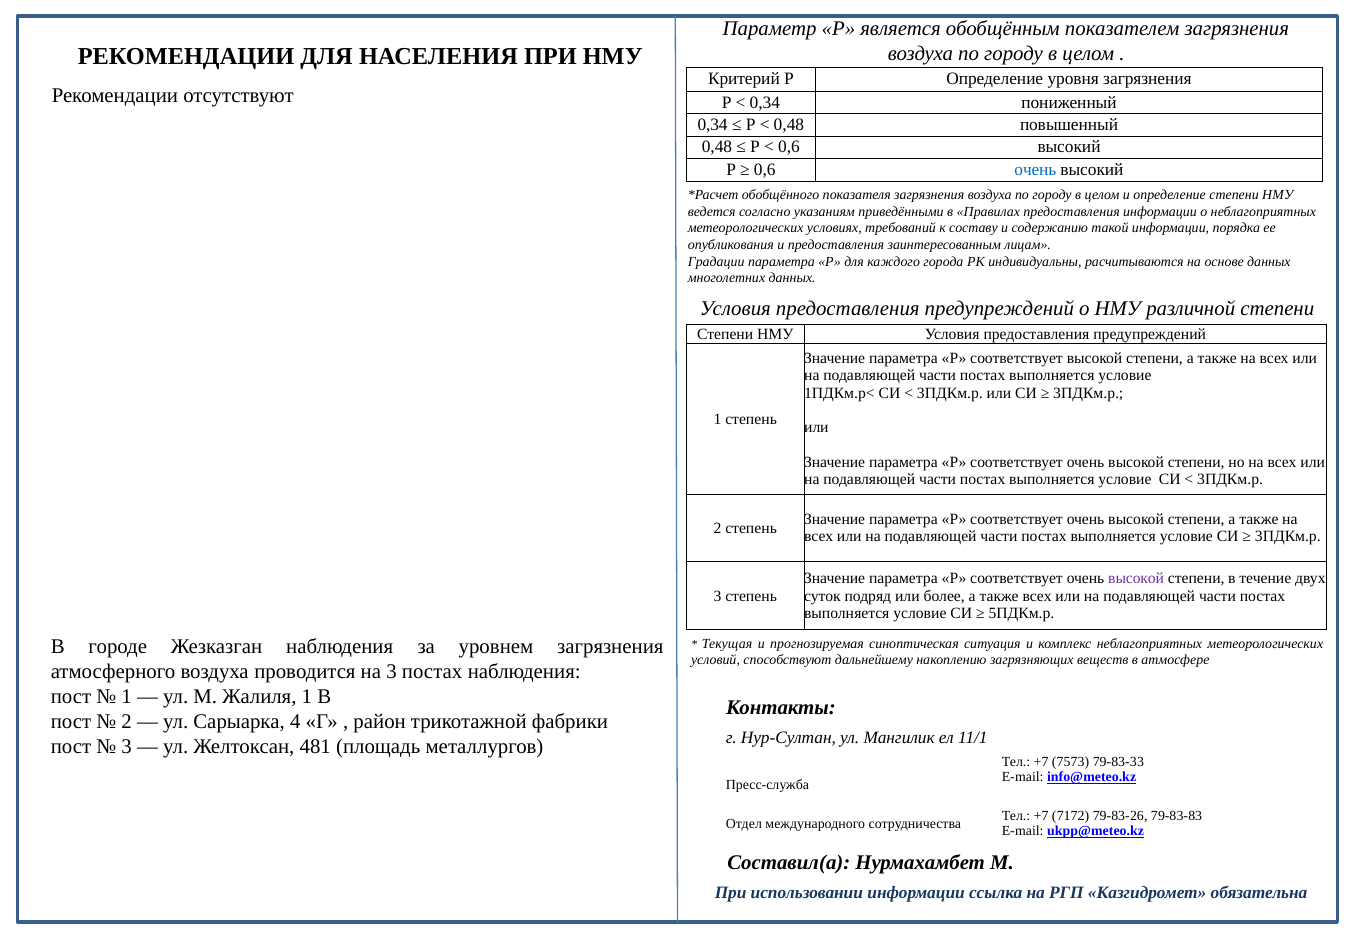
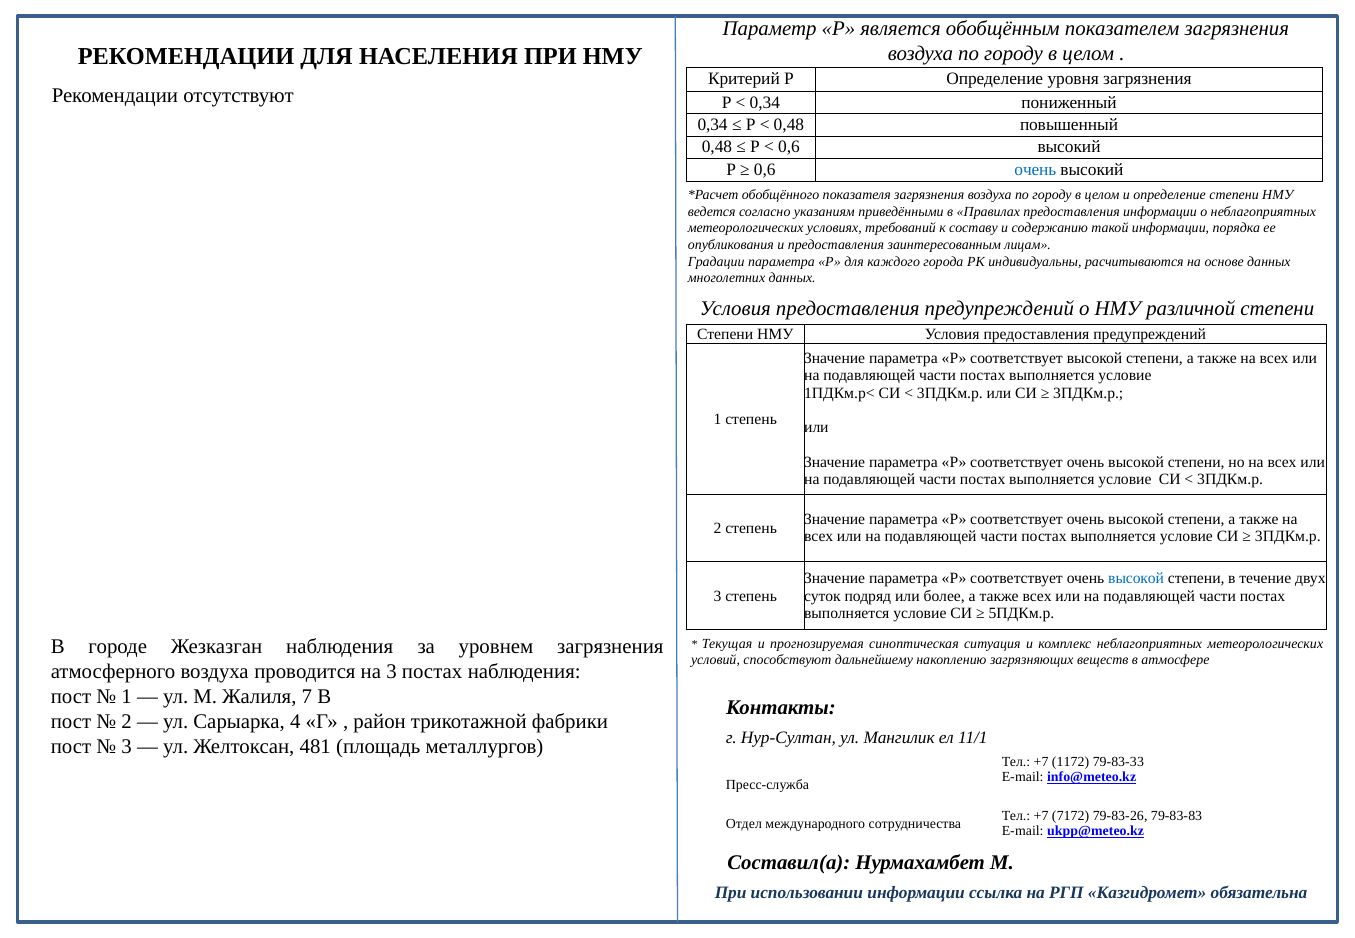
высокой colour: purple -> blue (1136, 579)
Жалиля 1: 1 -> 7 (307, 697)
7573: 7573 -> 1172 (1071, 762)
